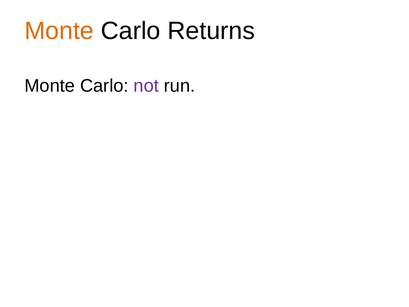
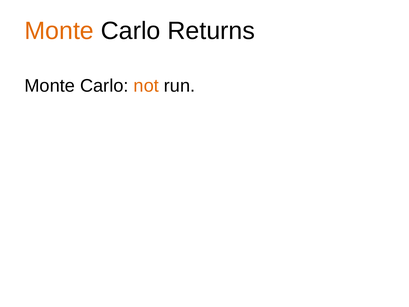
not colour: purple -> orange (146, 86)
